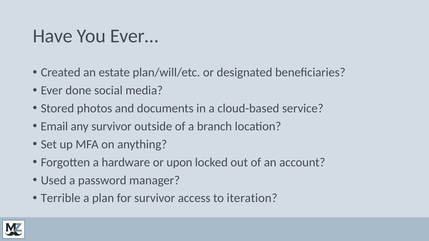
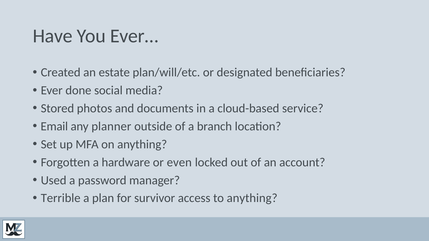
any survivor: survivor -> planner (111, 126)
upon: upon -> even (179, 162)
to iteration: iteration -> anything (252, 198)
